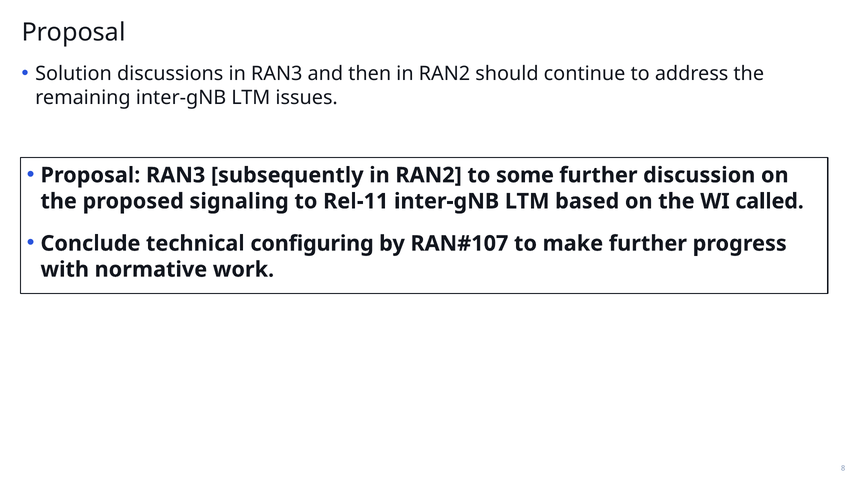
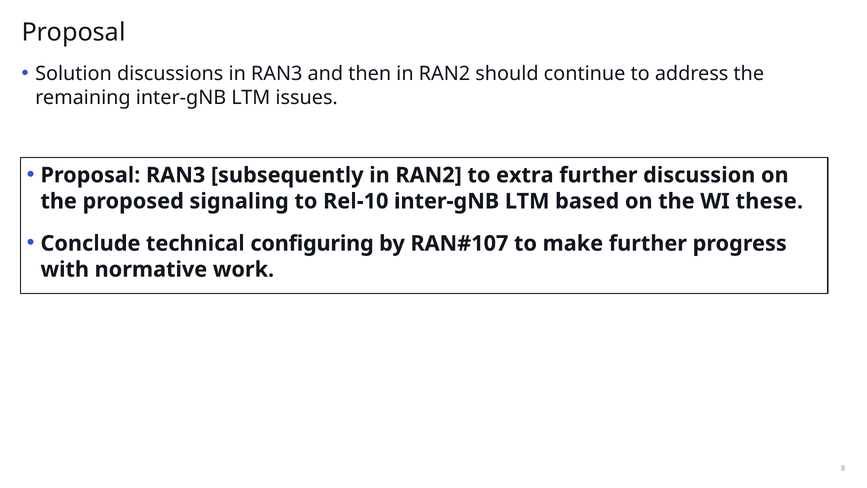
some: some -> extra (525, 175)
Rel-11: Rel-11 -> Rel-10 (356, 201)
called: called -> these (769, 201)
